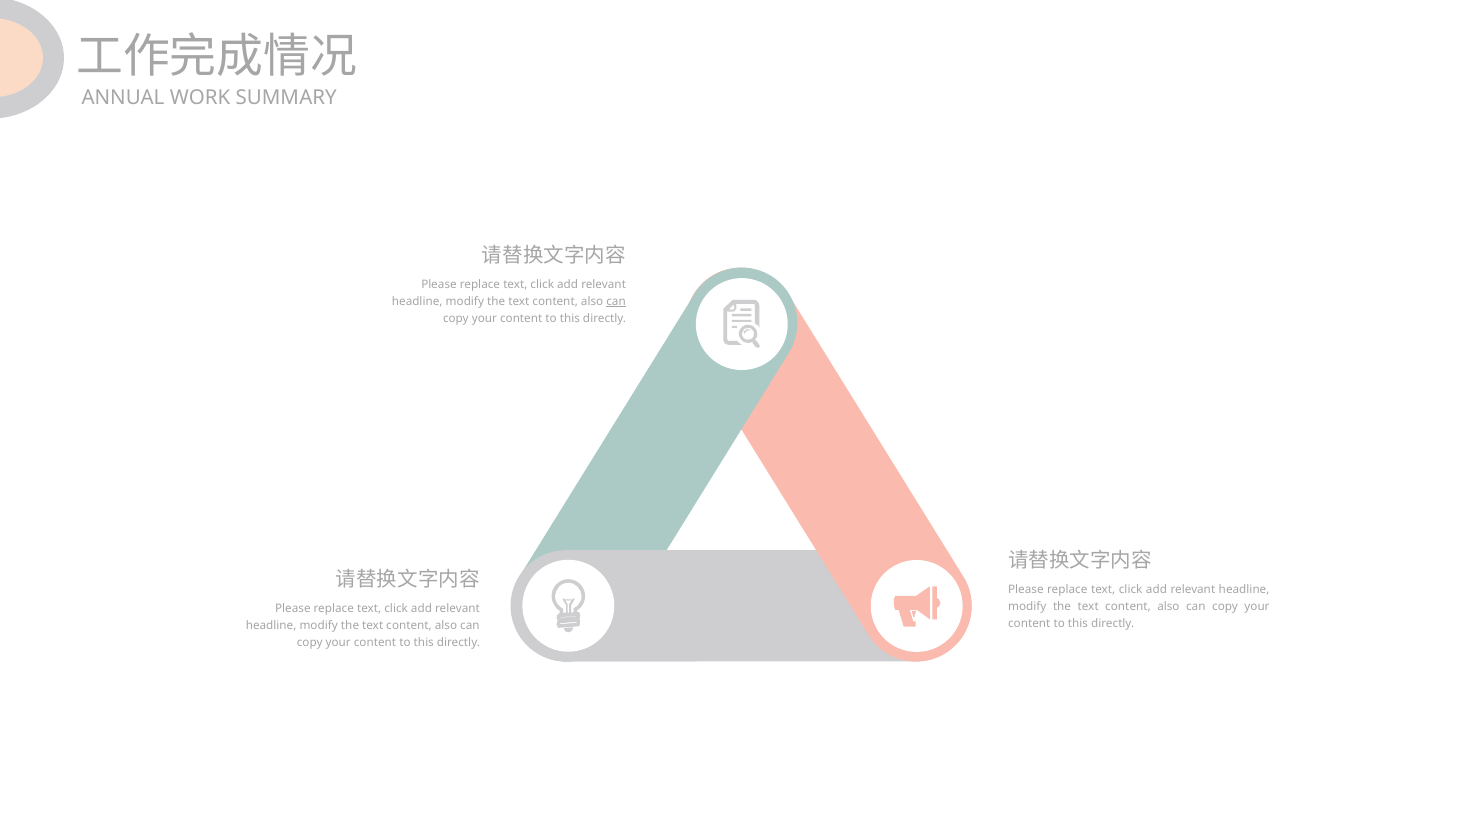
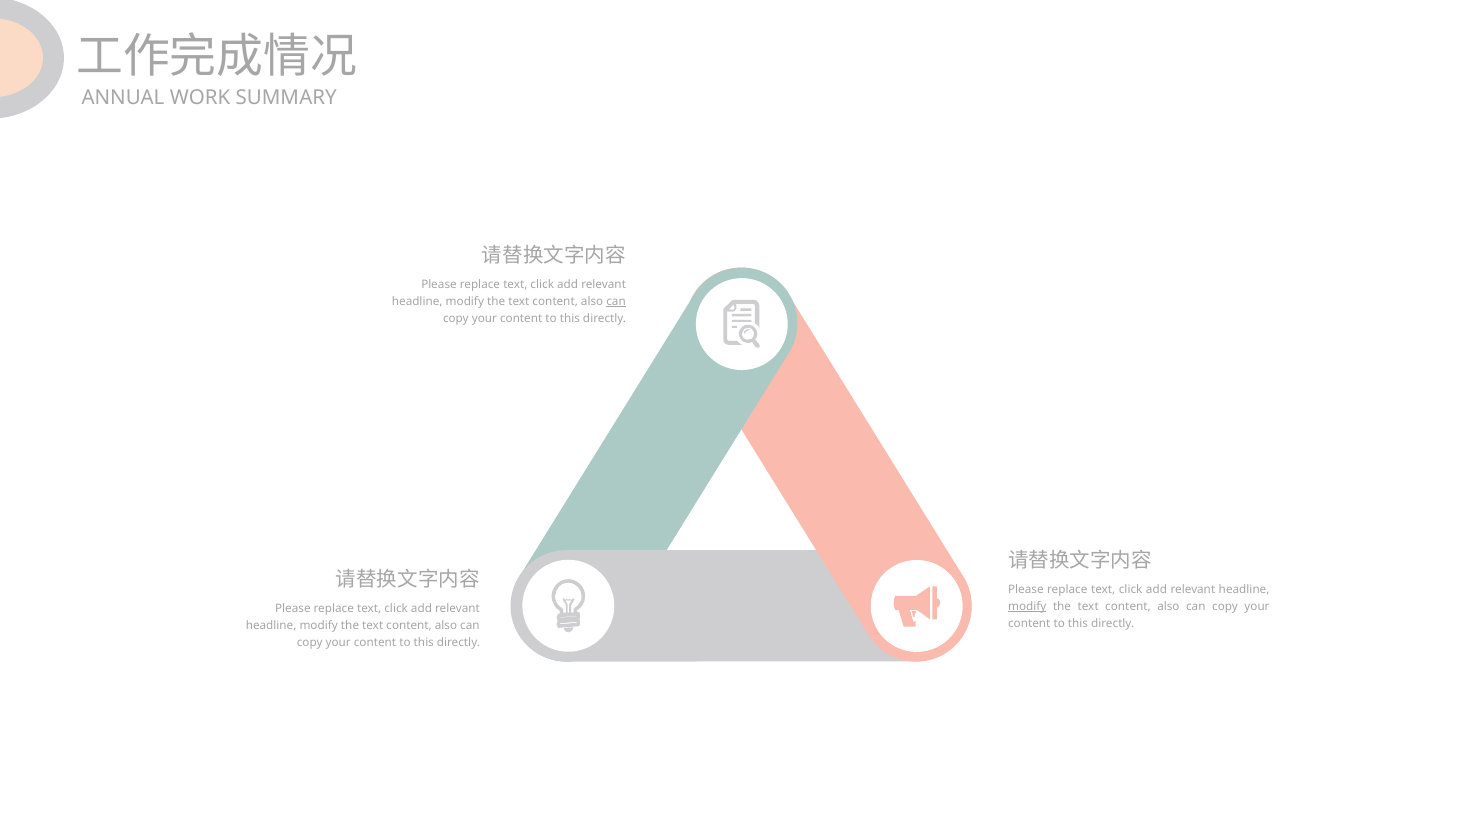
modify underline: none -> present (1027, 606)
